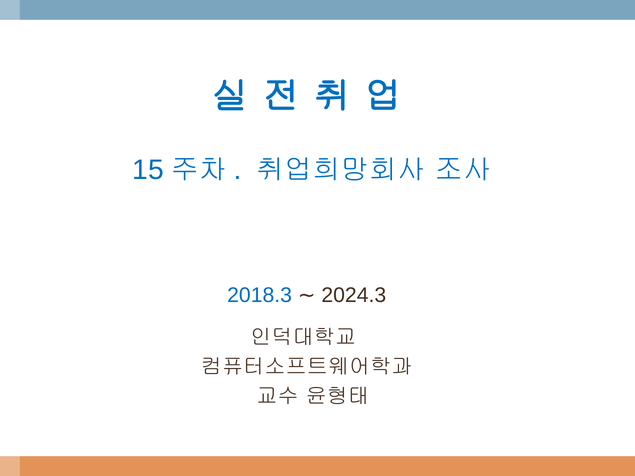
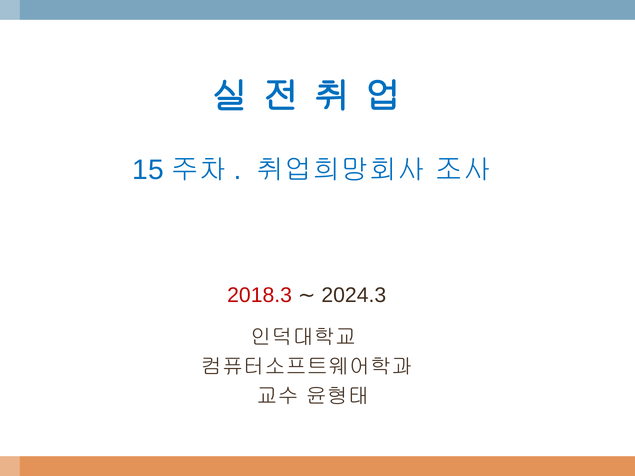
2018.3 colour: blue -> red (260, 295)
